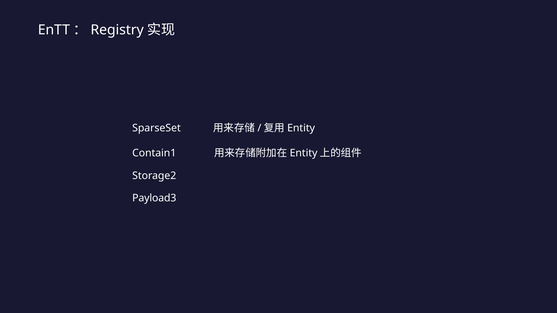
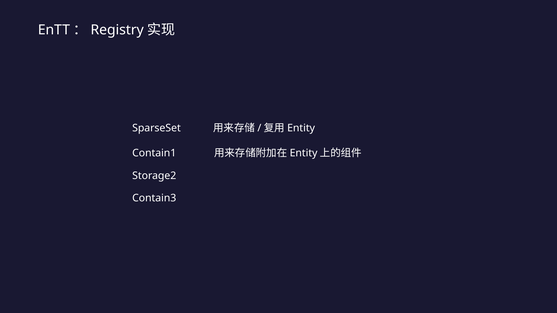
Payload3: Payload3 -> Contain3 (154, 198)
